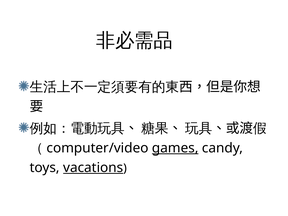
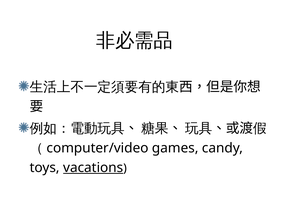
games underline: present -> none (175, 148)
